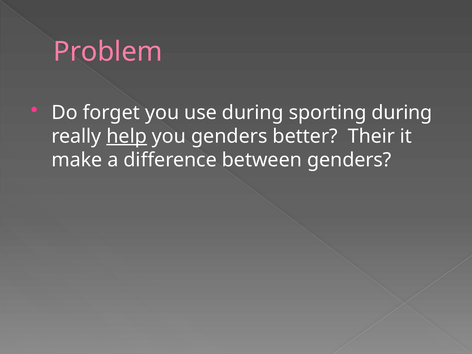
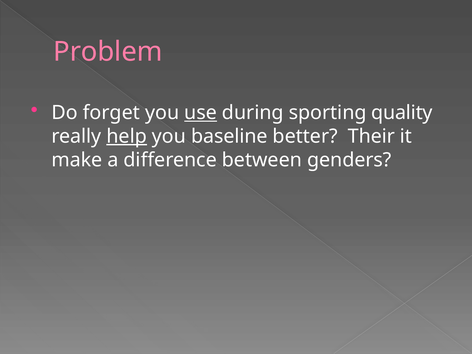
use underline: none -> present (201, 113)
sporting during: during -> quality (402, 113)
you genders: genders -> baseline (229, 136)
